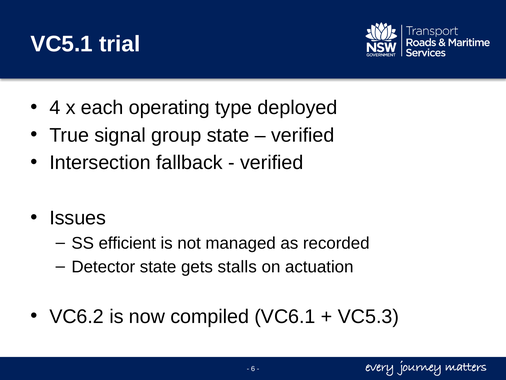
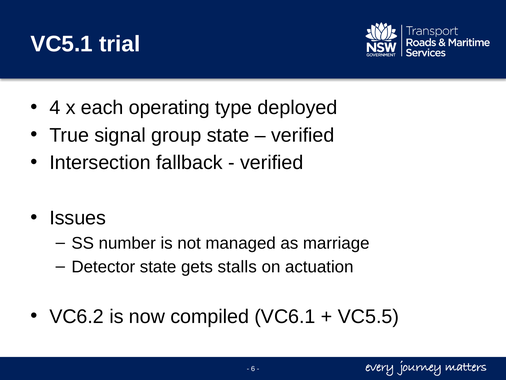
efficient: efficient -> number (127, 243)
recorded: recorded -> marriage (336, 243)
VC5.3: VC5.3 -> VC5.5 (368, 316)
